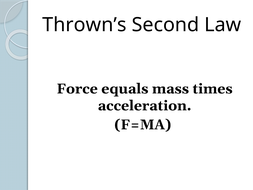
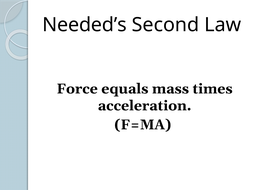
Thrown’s: Thrown’s -> Needed’s (84, 25)
